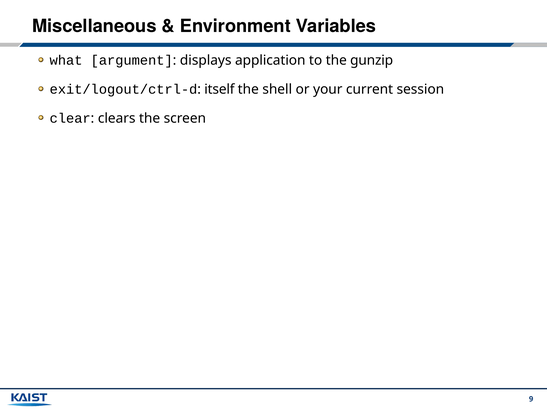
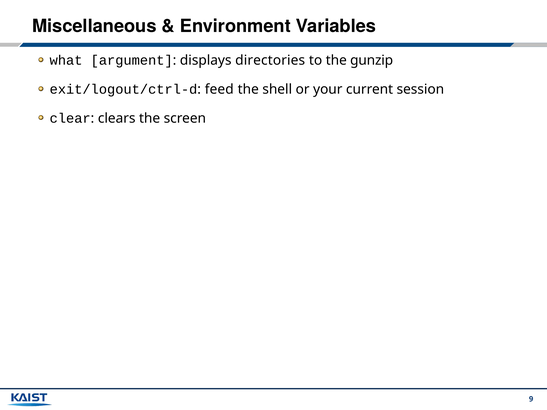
application: application -> directories (270, 60)
itself: itself -> feed (219, 89)
